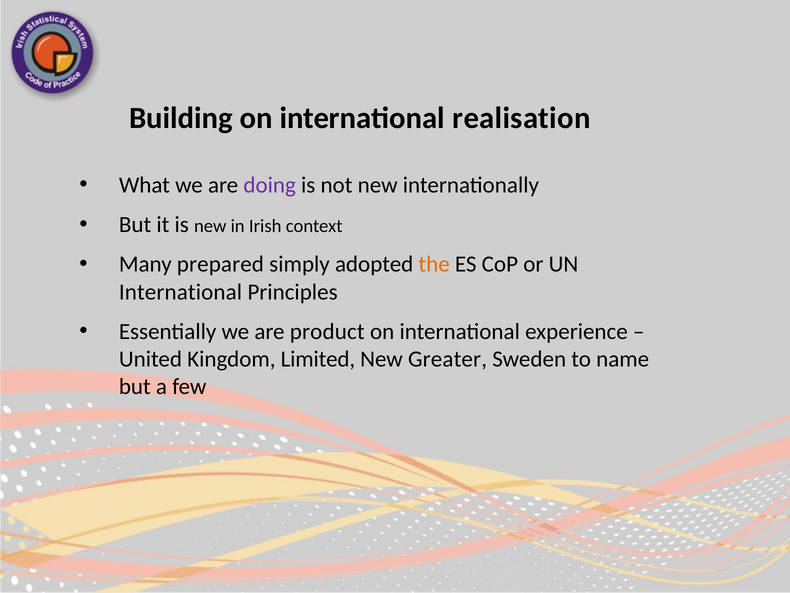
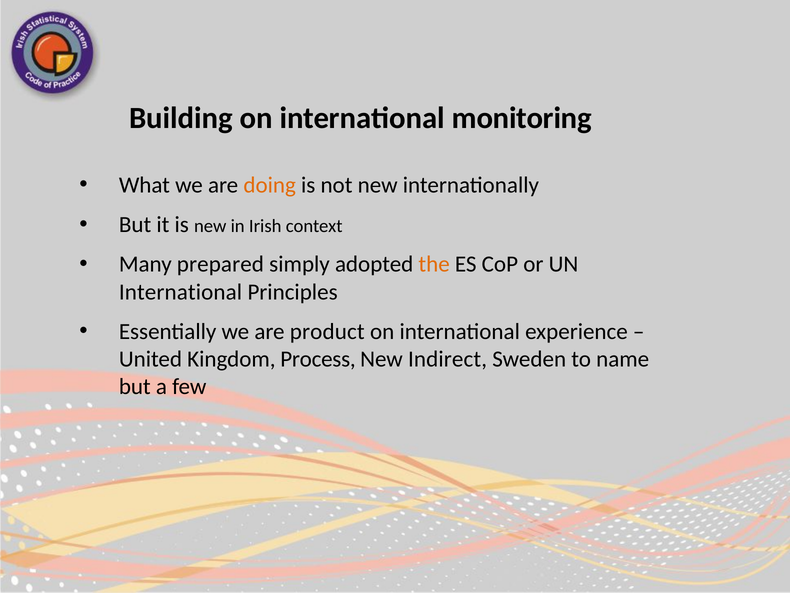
realisation: realisation -> monitoring (522, 118)
doing colour: purple -> orange (270, 185)
Limited: Limited -> Process (318, 359)
Greater: Greater -> Indirect (448, 359)
